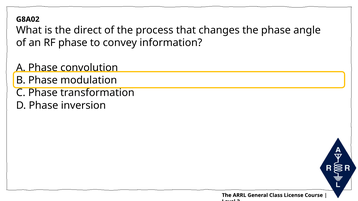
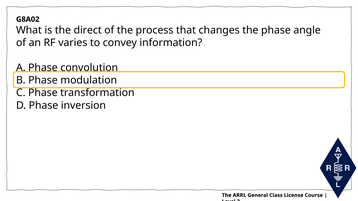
RF phase: phase -> varies (73, 43)
